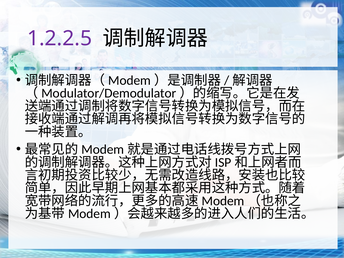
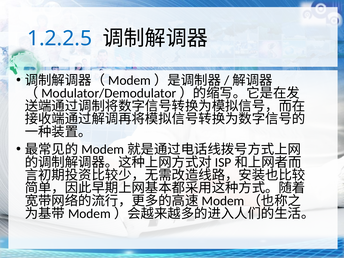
1.2.2.5 colour: purple -> blue (60, 39)
